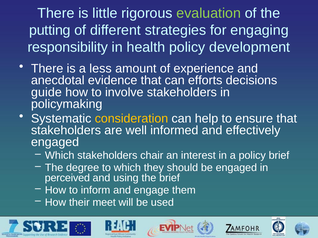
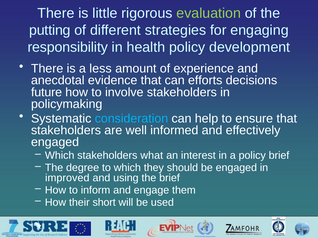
guide: guide -> future (47, 92)
consideration colour: yellow -> light blue (131, 119)
chair: chair -> what (152, 156)
perceived: perceived -> improved (67, 178)
meet: meet -> short (104, 203)
